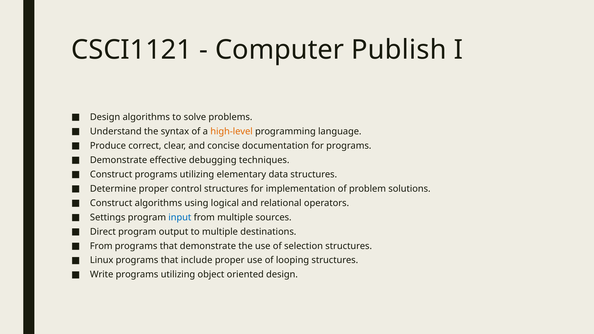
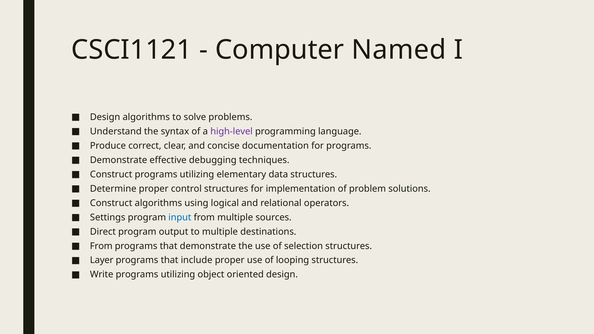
Publish: Publish -> Named (399, 50)
high-level colour: orange -> purple (232, 132)
Linux: Linux -> Layer (102, 260)
